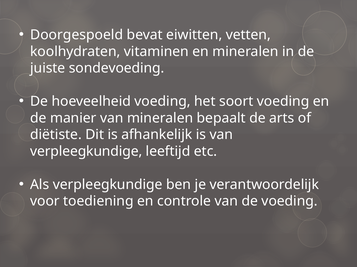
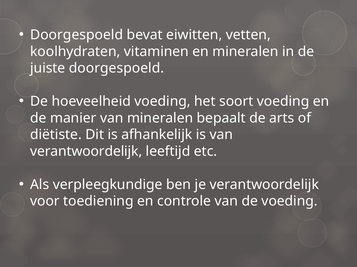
juiste sondevoeding: sondevoeding -> doorgespoeld (117, 68)
verpleegkundige: verpleegkundige -> verantwoordelijk (86, 152)
